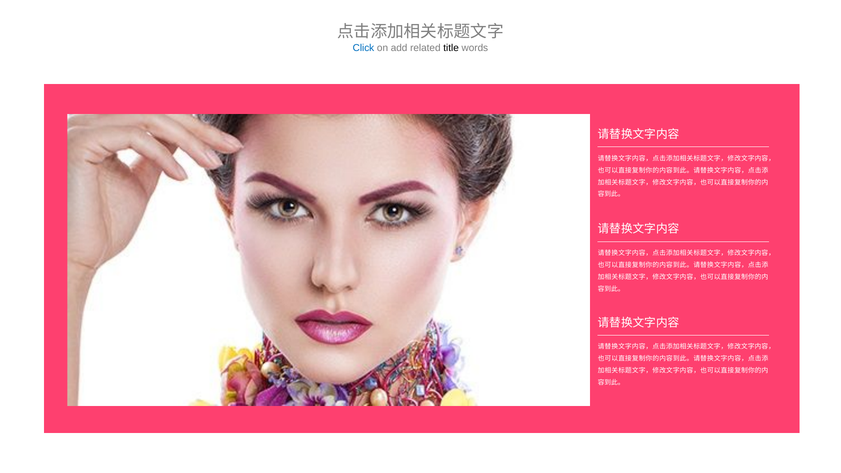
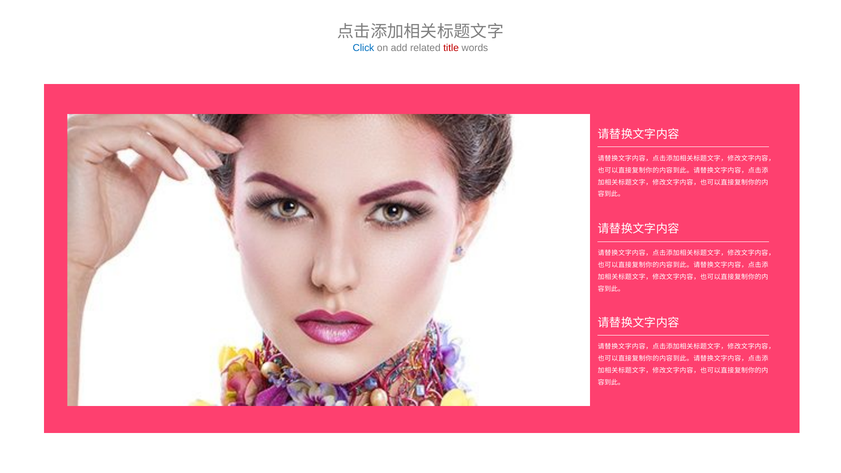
title colour: black -> red (451, 48)
